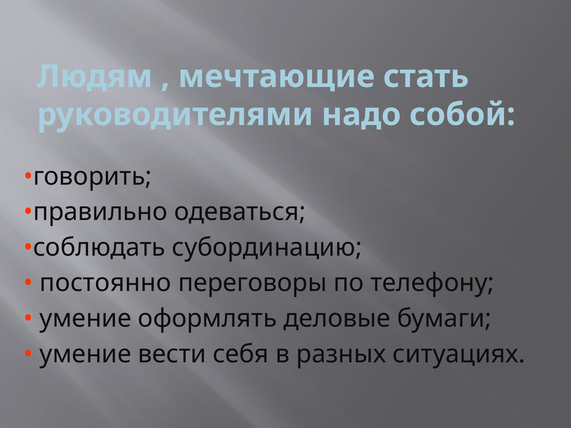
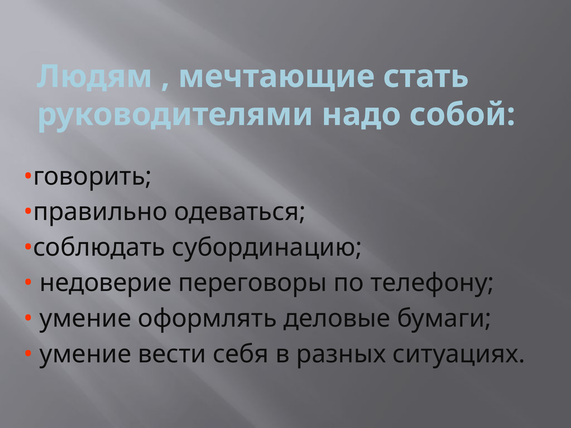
постоянно: постоянно -> недоверие (106, 283)
